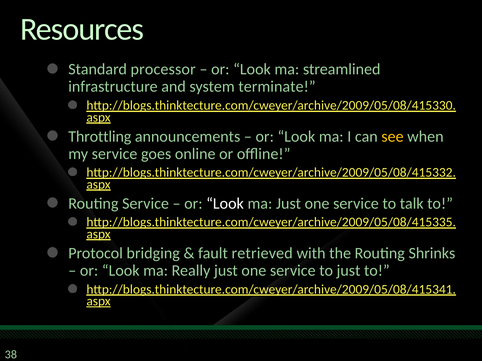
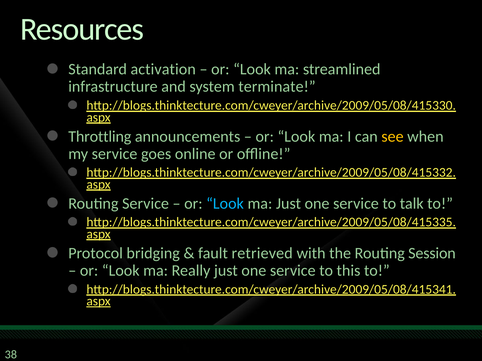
processor: processor -> activation (163, 69)
Look colour: white -> light blue (225, 204)
Shrinks: Shrinks -> Session (432, 254)
to just: just -> this (348, 271)
